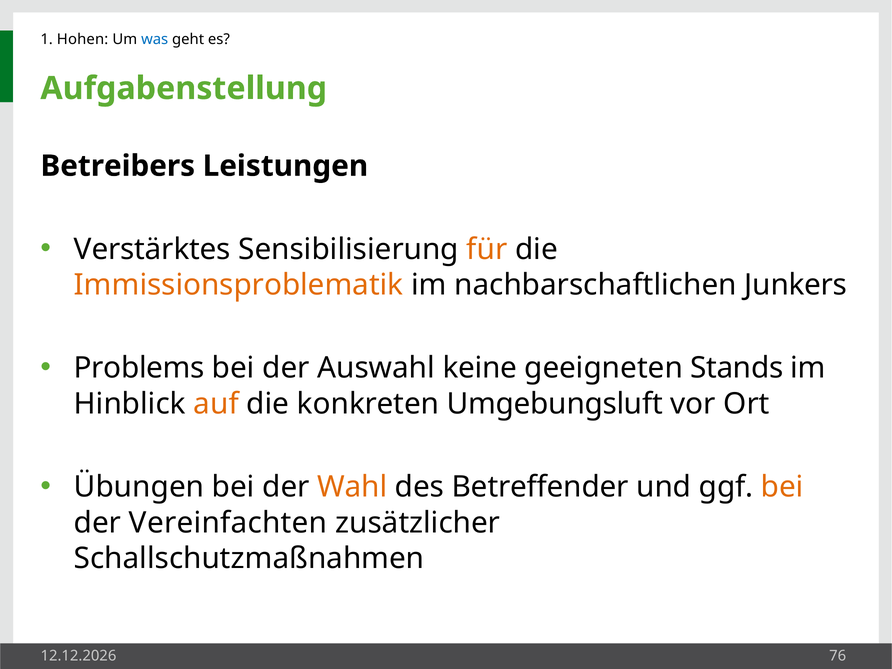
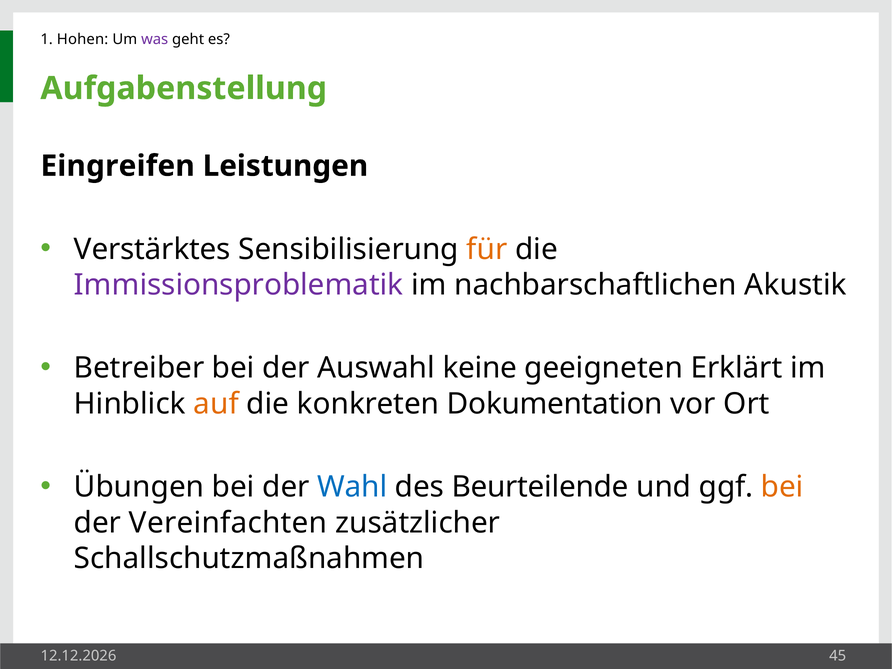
was colour: blue -> purple (155, 39)
Betreibers: Betreibers -> Eingreifen (118, 166)
Immissionsproblematik colour: orange -> purple (239, 285)
Junkers: Junkers -> Akustik (796, 285)
Problems: Problems -> Betreiber (139, 368)
Stands: Stands -> Erklärt (737, 368)
Umgebungsluft: Umgebungsluft -> Dokumentation (555, 404)
Wahl colour: orange -> blue (352, 487)
Betreffender: Betreffender -> Beurteilende (540, 487)
76: 76 -> 45 (838, 656)
